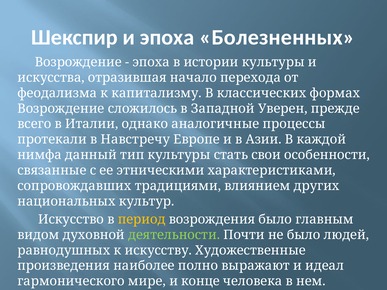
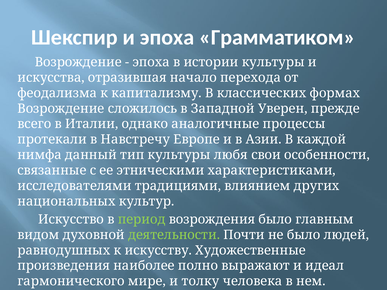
Болезненных: Болезненных -> Грамматиком (277, 37)
стать: стать -> любя (231, 155)
сопровождавших: сопровождавших -> исследователями (74, 186)
период colour: yellow -> light green (142, 220)
конце: конце -> толку (200, 281)
